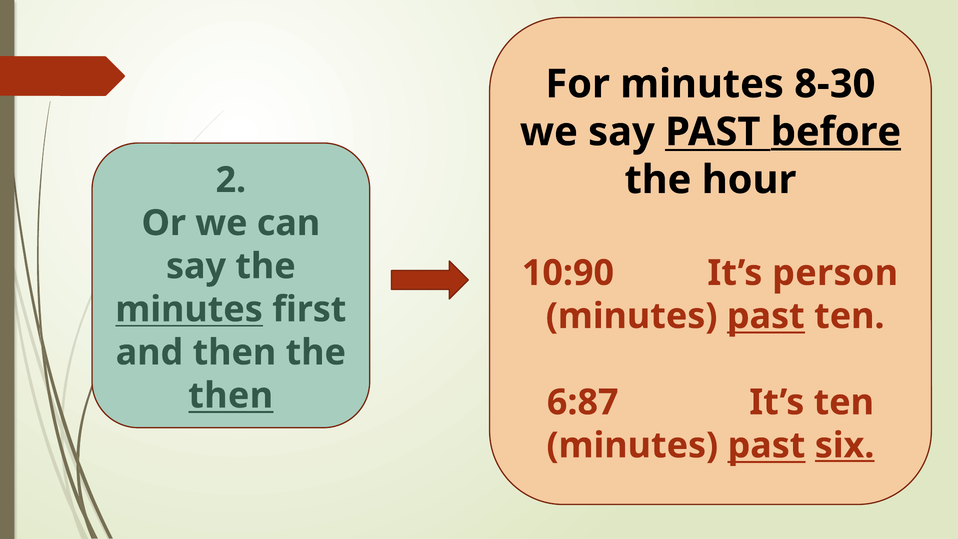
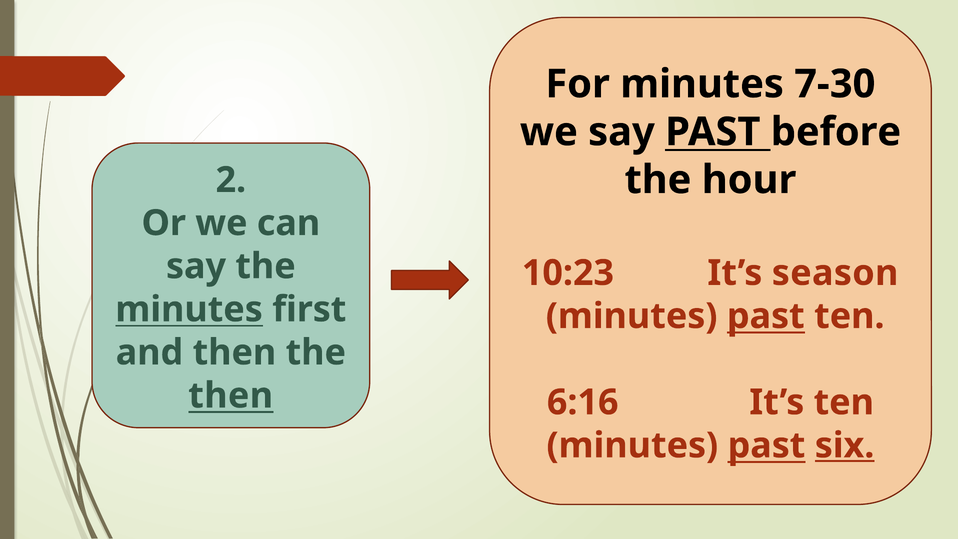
8-30: 8-30 -> 7-30 (835, 84)
before underline: present -> none (836, 132)
10:90: 10:90 -> 10:23 (568, 273)
person: person -> season (835, 273)
6:87: 6:87 -> 6:16 (583, 402)
